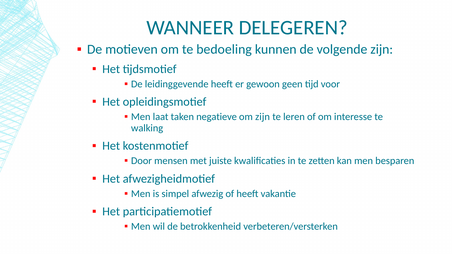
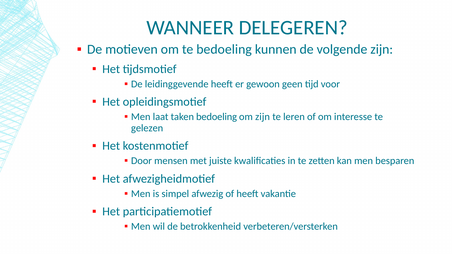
taken negatieve: negatieve -> bedoeling (217, 117)
walking: walking -> gelezen (147, 128)
